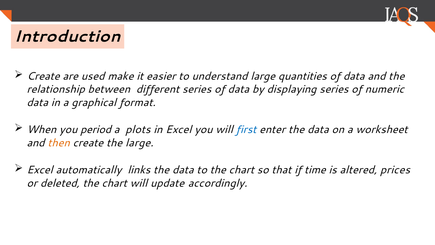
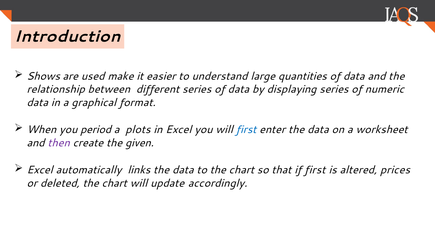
Create: Create -> Shows (43, 76)
then colour: orange -> purple (59, 143)
the large: large -> given (139, 143)
if time: time -> first (315, 170)
